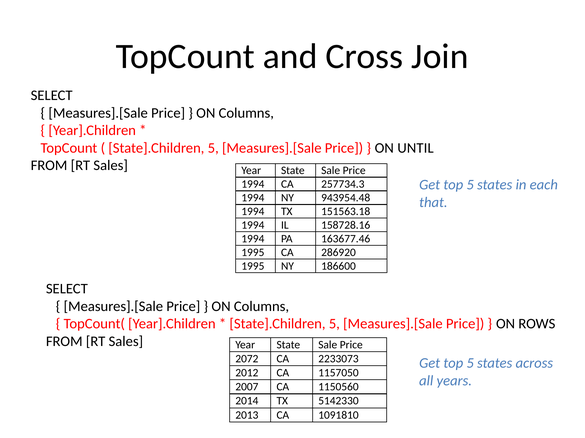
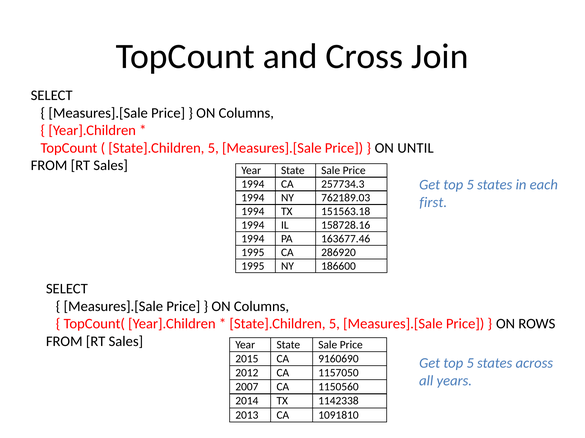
943954.48: 943954.48 -> 762189.03 (346, 198)
that: that -> first (433, 203)
2072: 2072 -> 2015 (247, 359)
2233073: 2233073 -> 9160690 (338, 359)
5142330: 5142330 -> 1142338 (338, 402)
